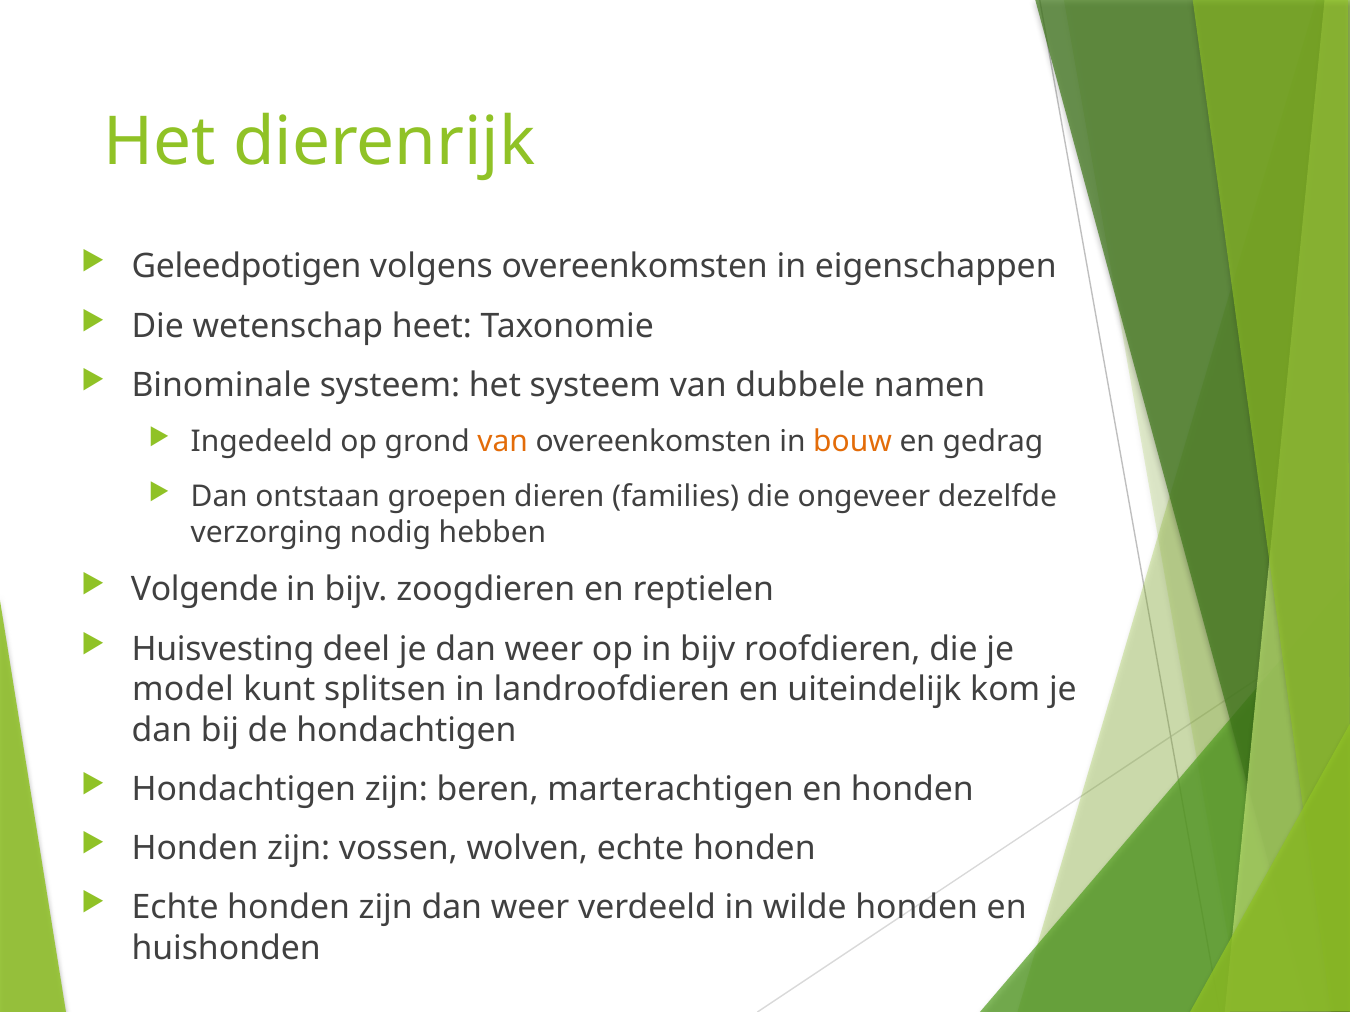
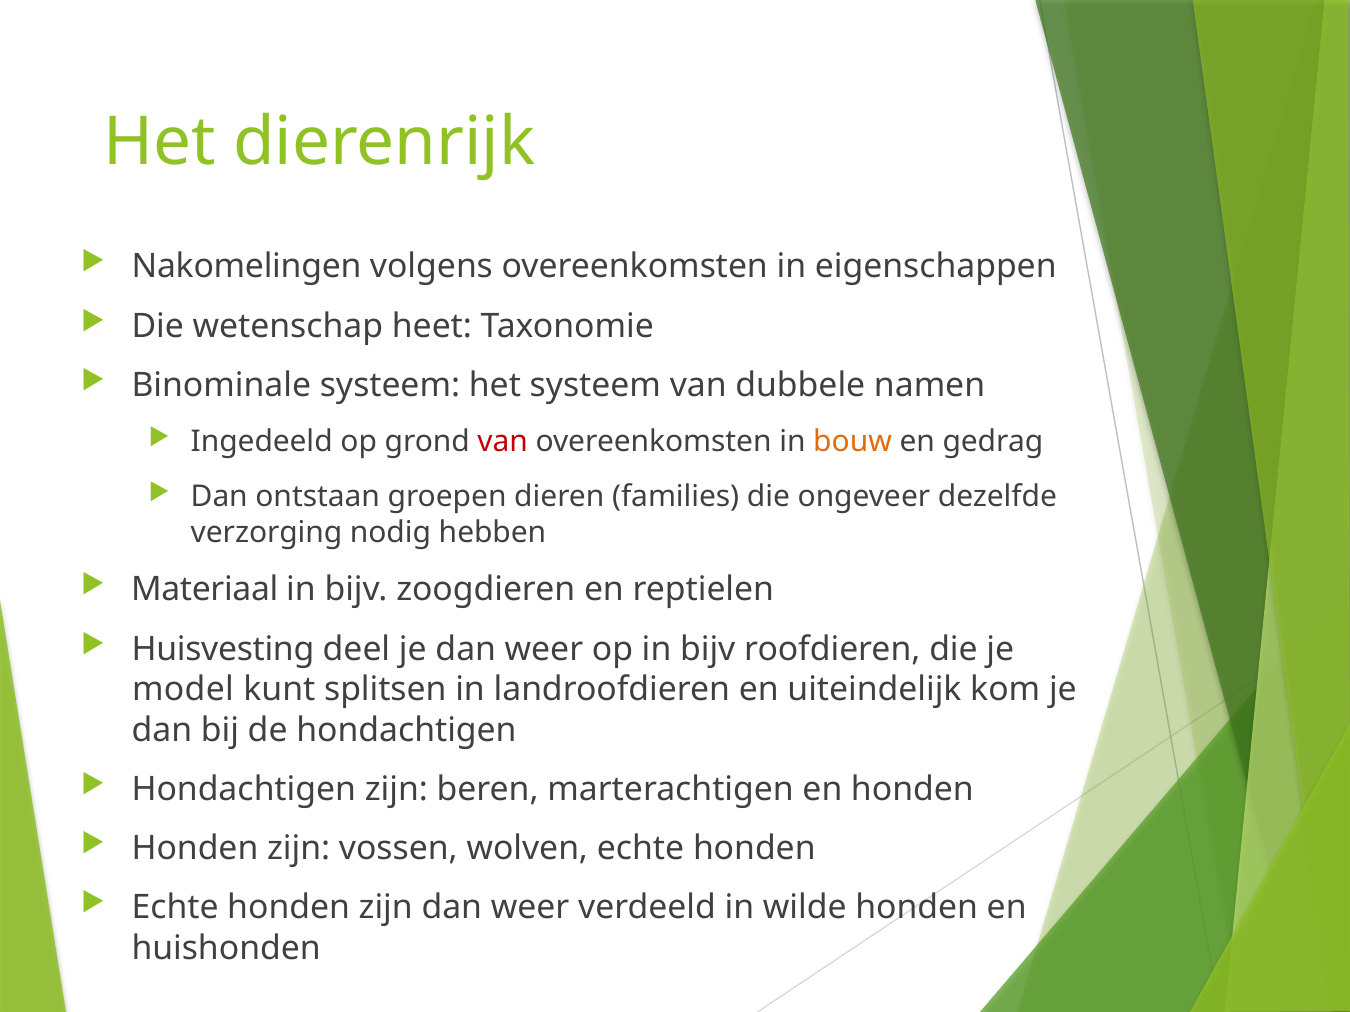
Geleedpotigen: Geleedpotigen -> Nakomelingen (247, 267)
van colour: orange -> red (503, 442)
Volgende: Volgende -> Materiaal (205, 590)
